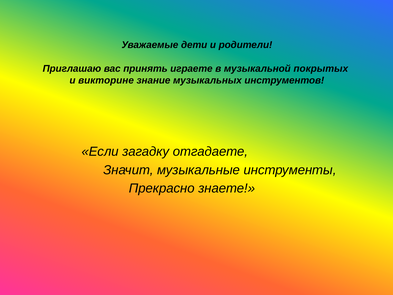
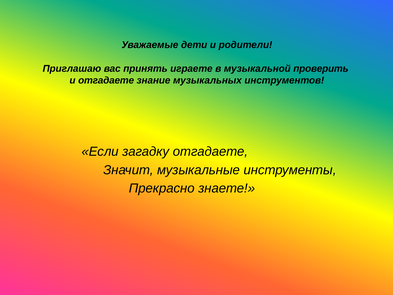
покрытых: покрытых -> проверить (321, 69)
и викторине: викторине -> отгадаете (106, 80)
